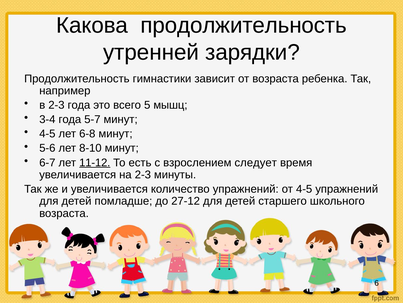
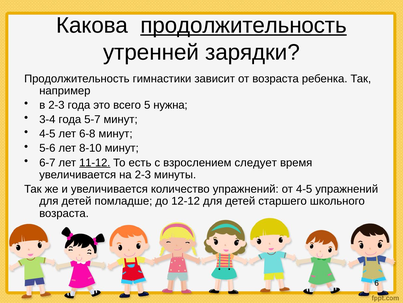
продолжительность underline: none -> present (244, 25)
мышц: мышц -> нужна (170, 105)
27-12: 27-12 -> 12-12 (186, 201)
